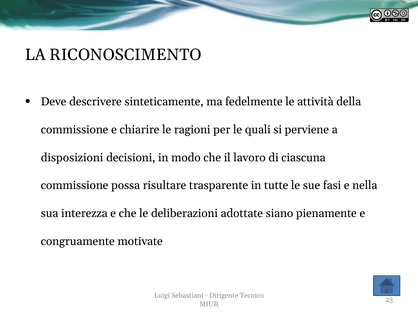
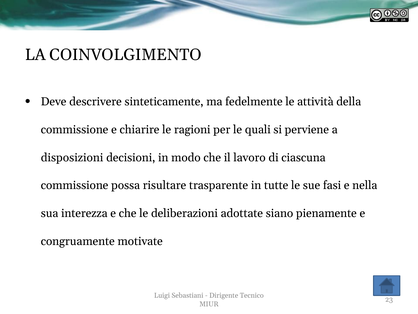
RICONOSCIMENTO: RICONOSCIMENTO -> COINVOLGIMENTO (126, 55)
